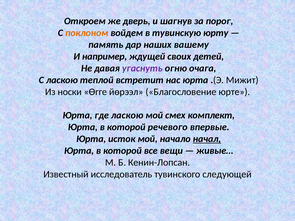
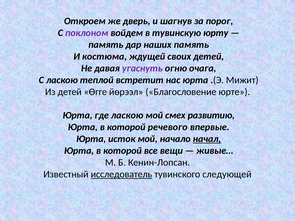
поклоном colour: orange -> purple (87, 33)
наших вашему: вашему -> память (191, 45)
например: например -> костюма (104, 56)
Иɜ носки: носки -> детей (70, 92)
комплект: комплект -> развитию (211, 115)
исследователь underline: none -> present (121, 174)
